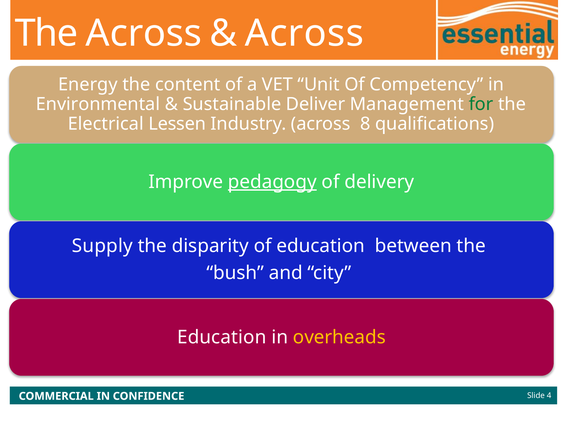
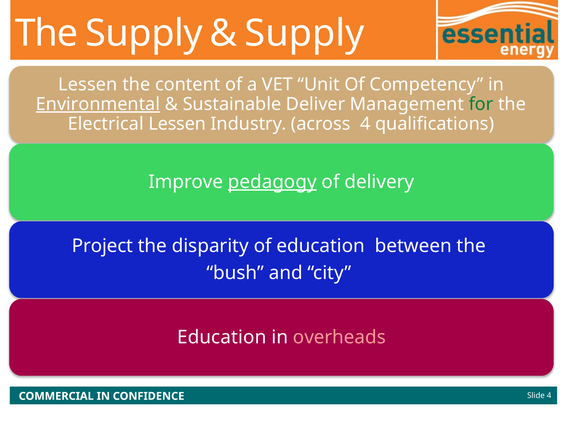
The Across: Across -> Supply (144, 33)
Across: Across -> Supply (305, 33)
Energy: Energy -> Lessen (88, 85)
Environmental underline: none -> present (98, 104)
across 8: 8 -> 4 (365, 124)
Supply: Supply -> Project (103, 246)
overheads colour: yellow -> pink (339, 337)
